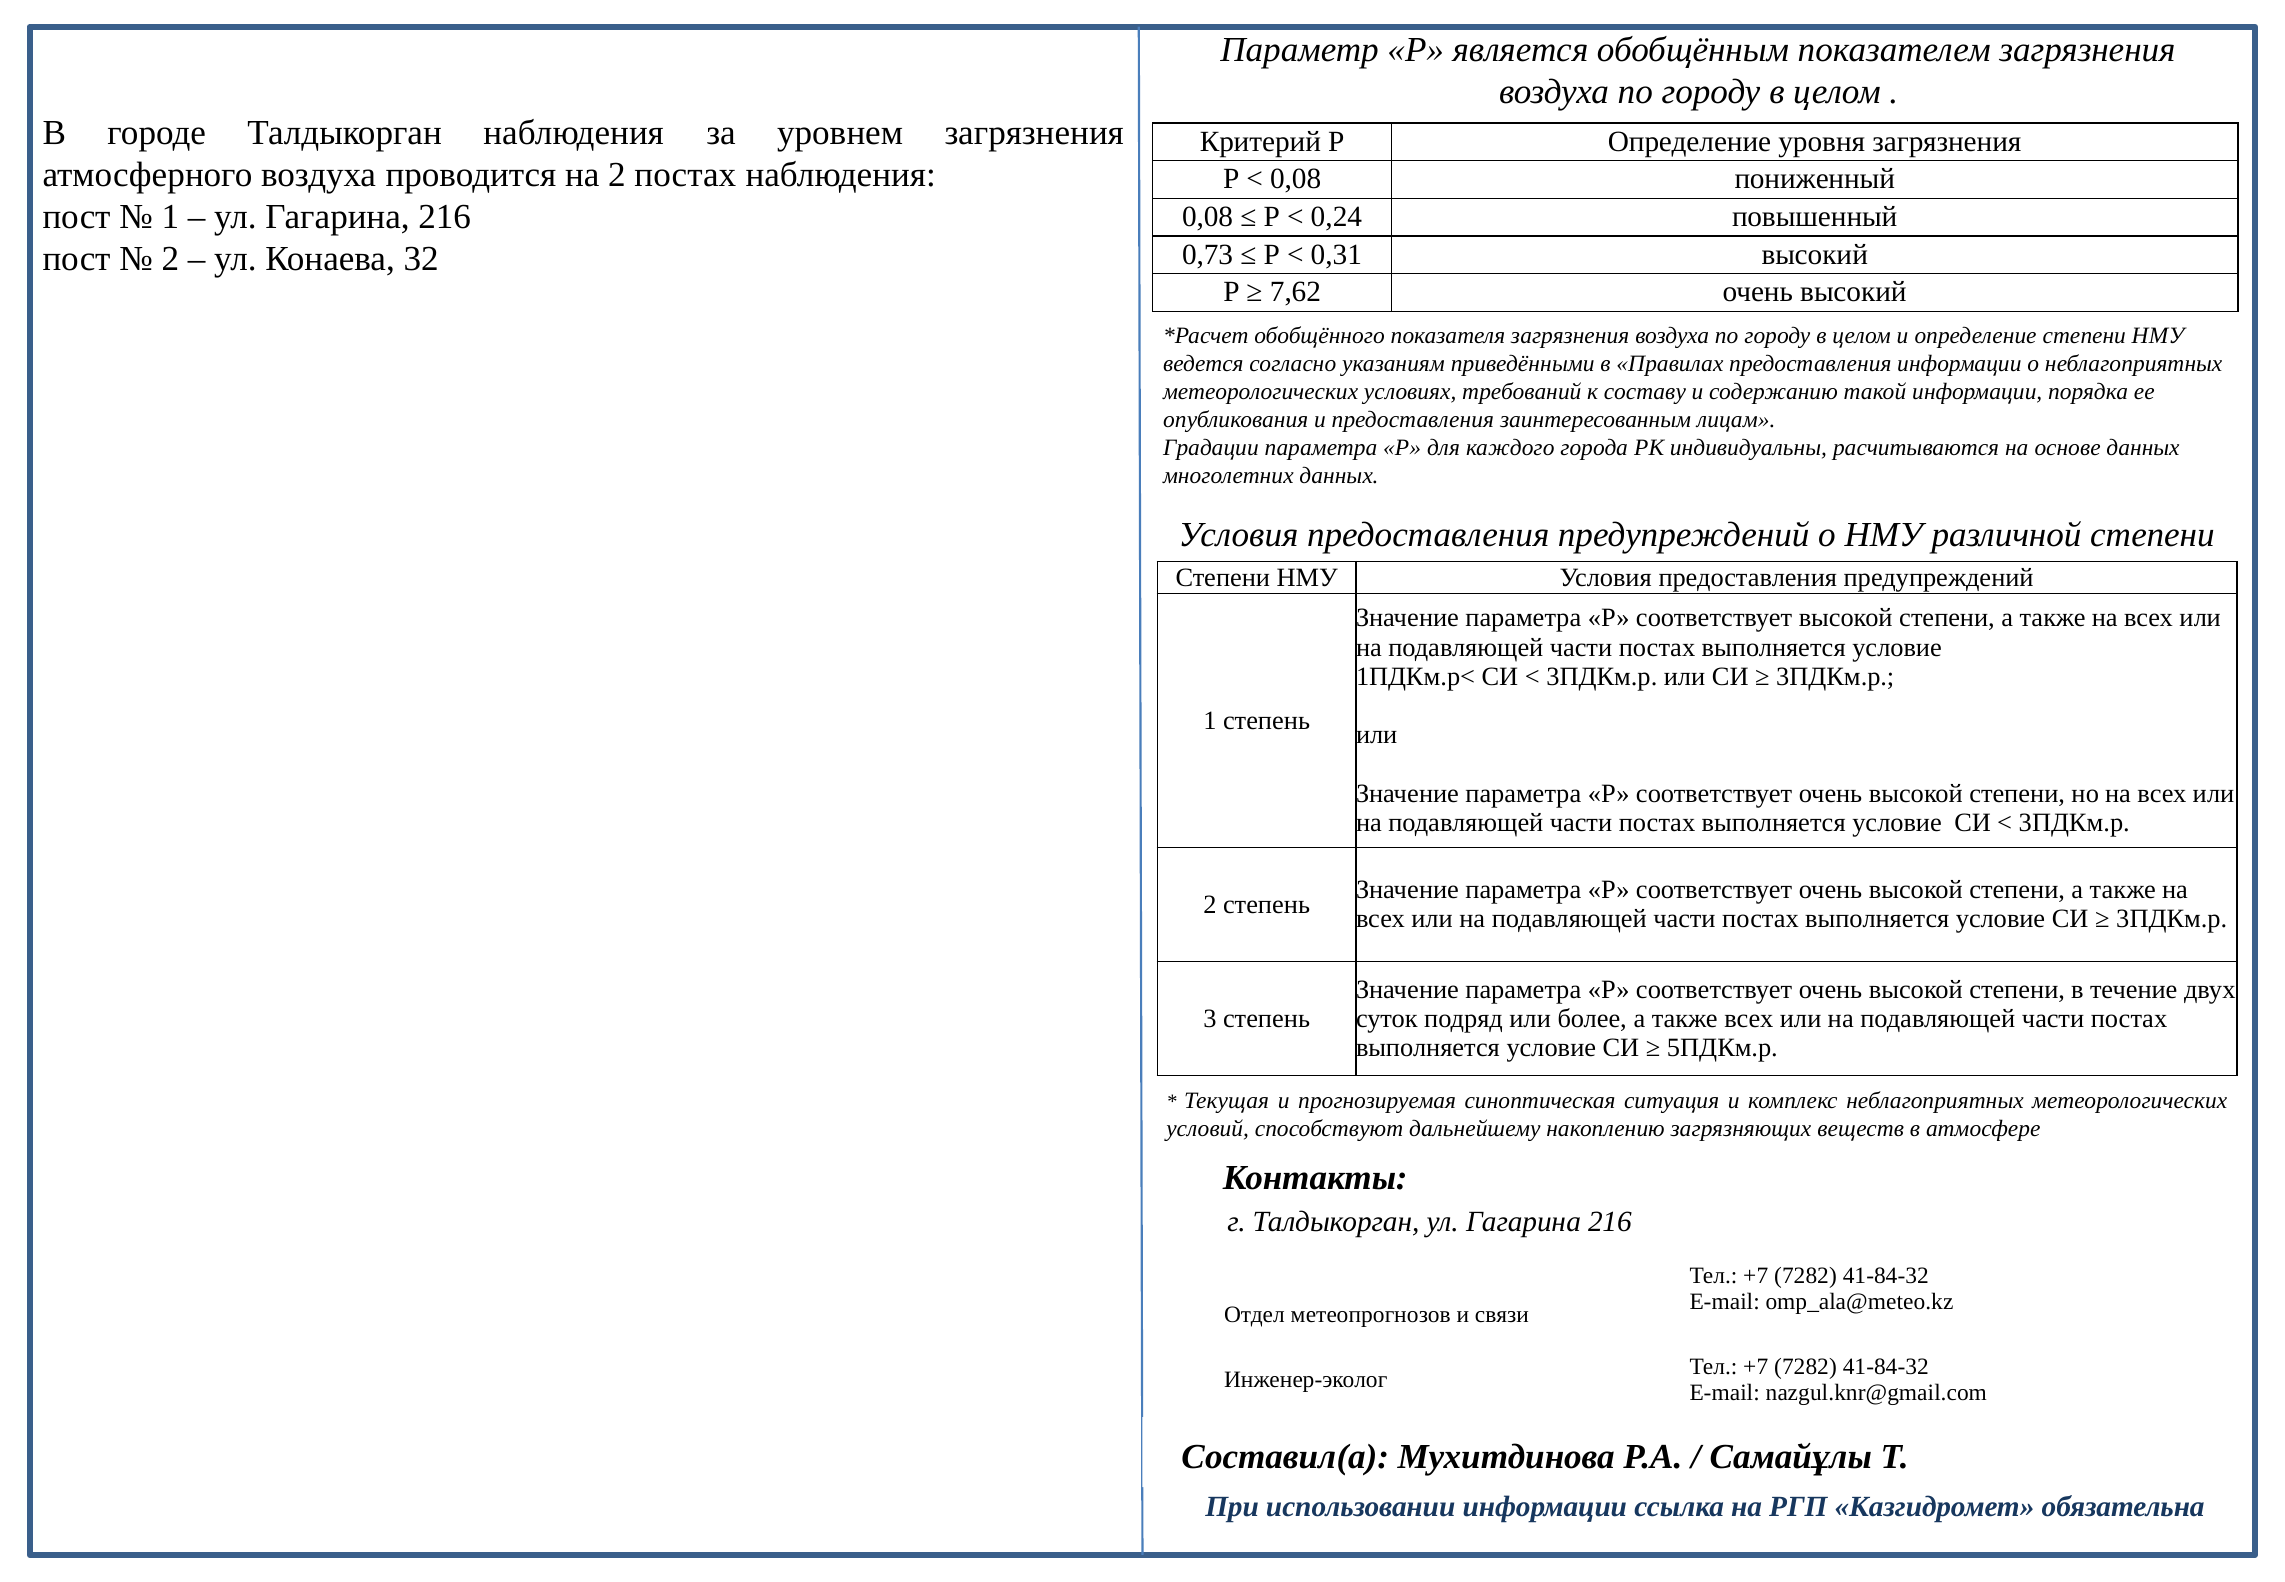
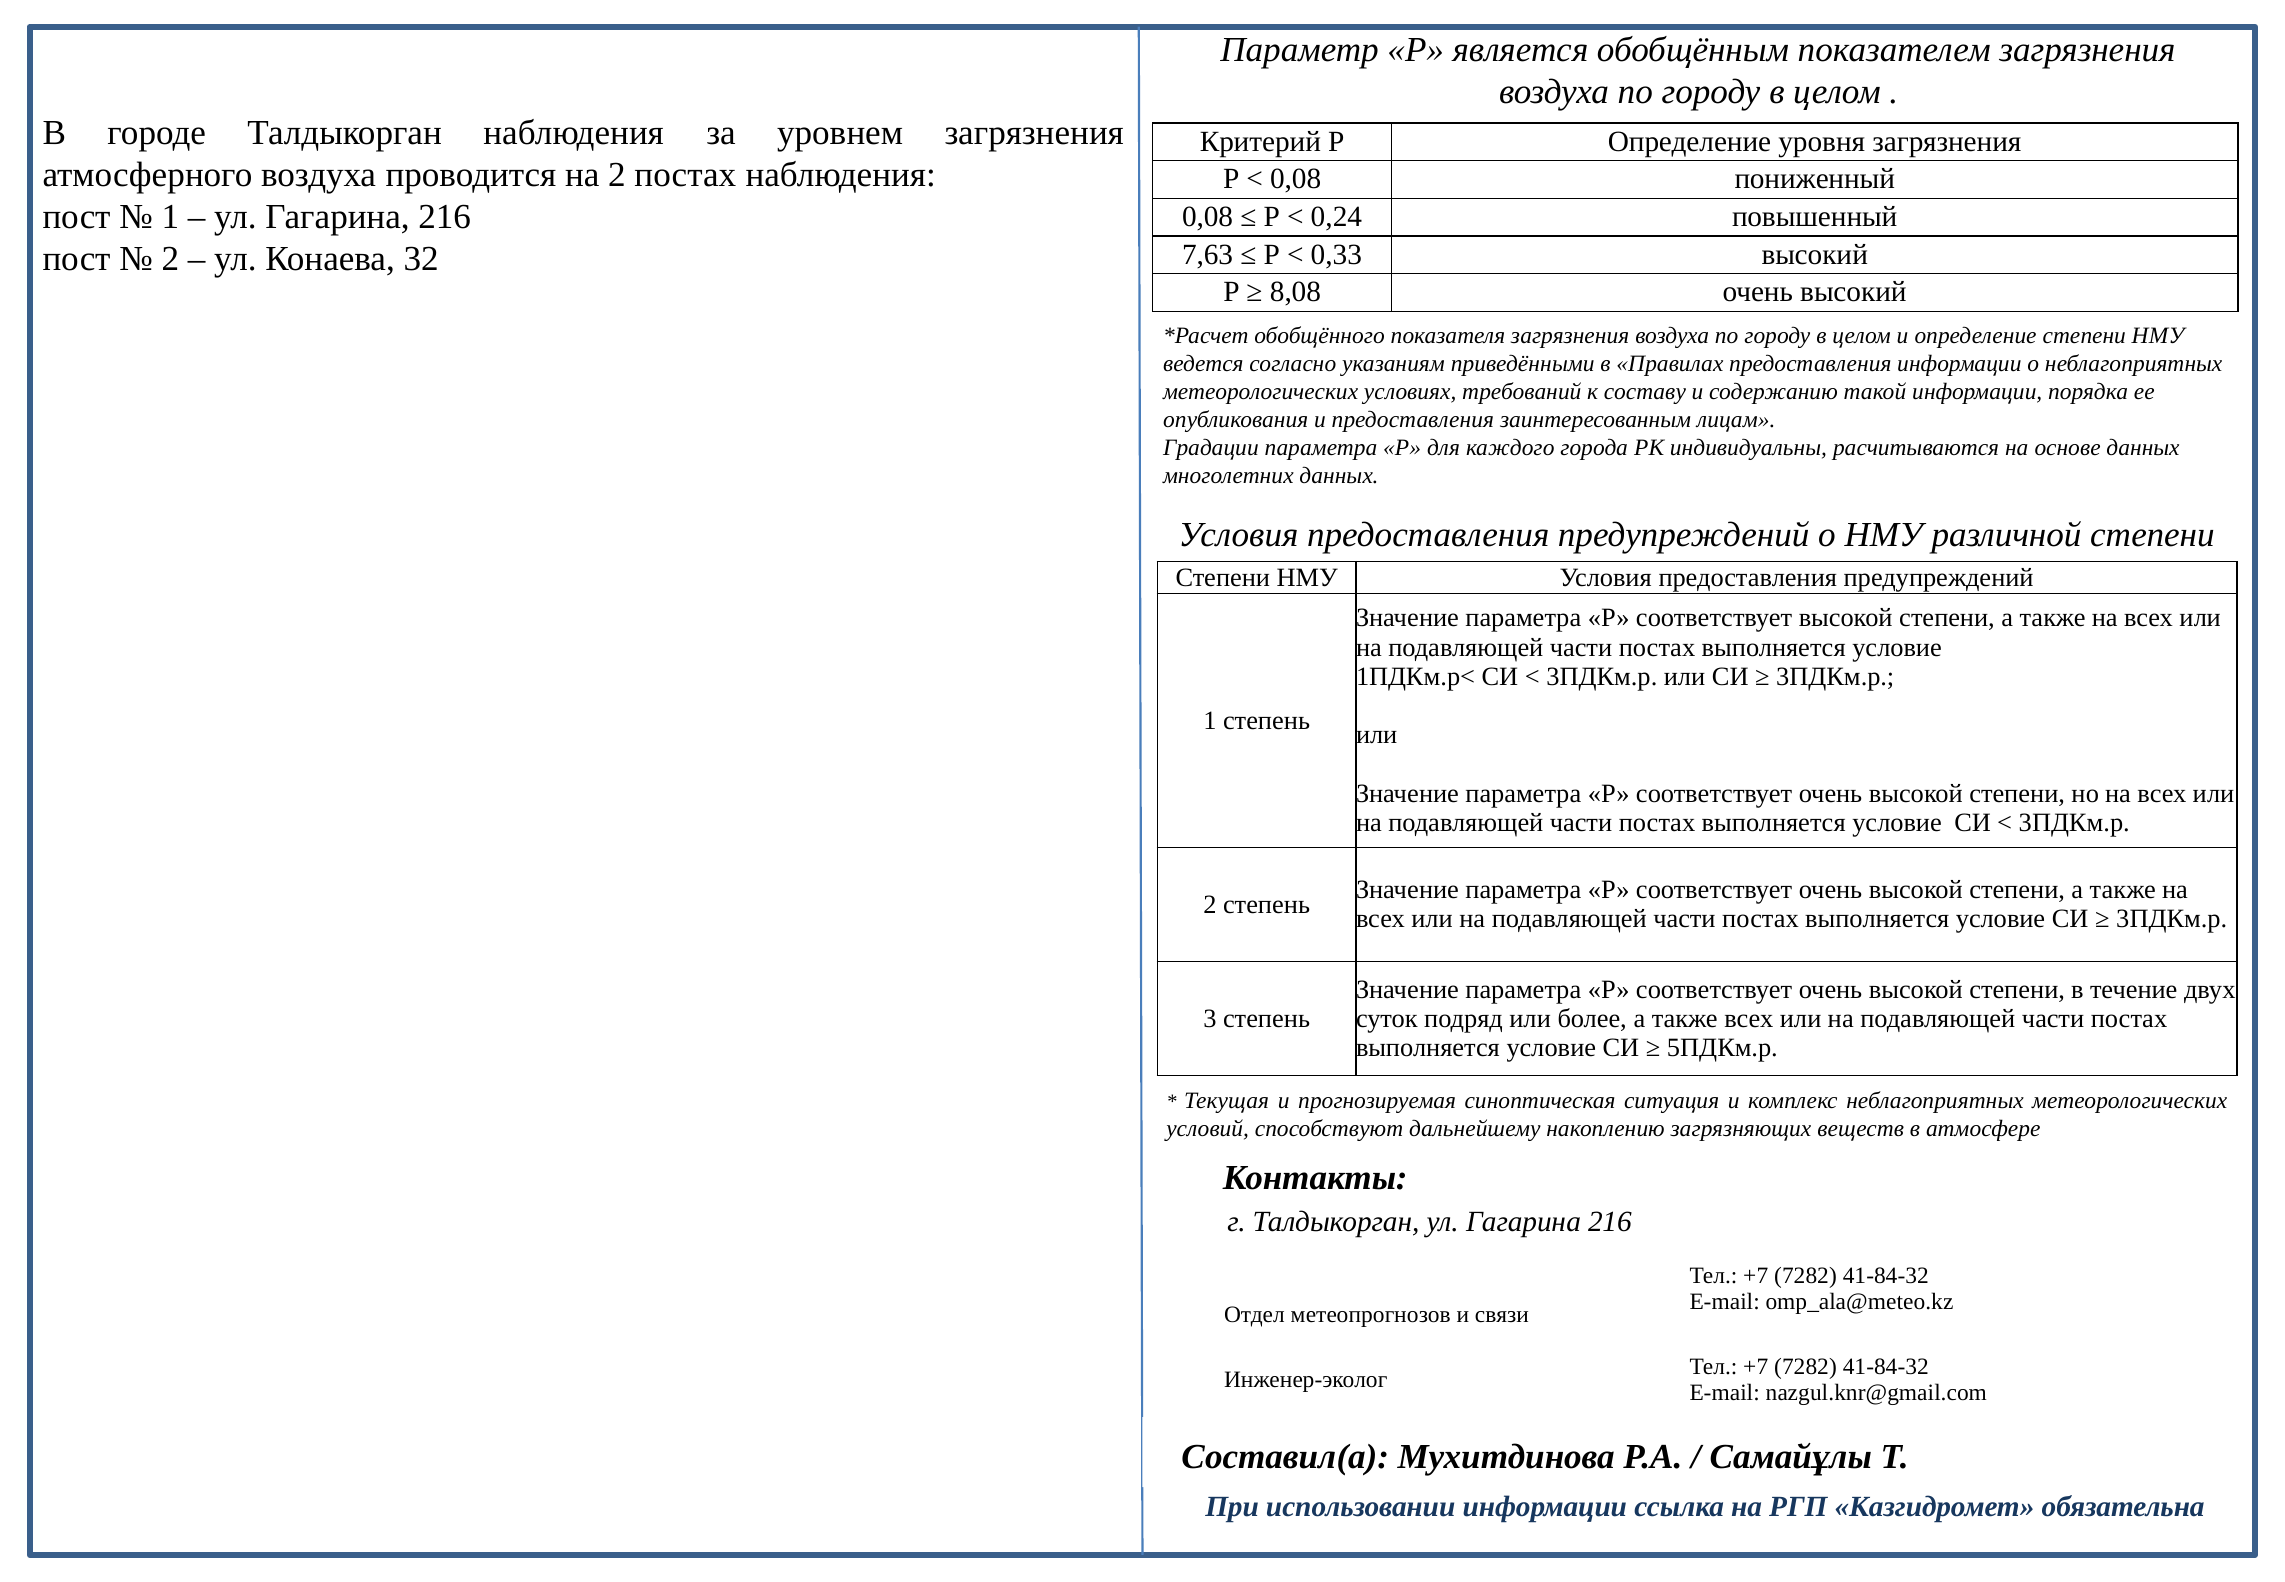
0,73: 0,73 -> 7,63 (1208, 255)
0,31: 0,31 -> 0,33 (1336, 255)
7,62: 7,62 -> 8,08 (1295, 292)
